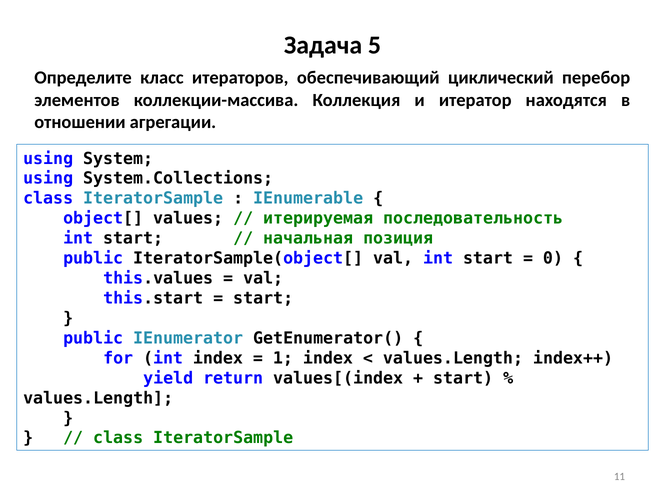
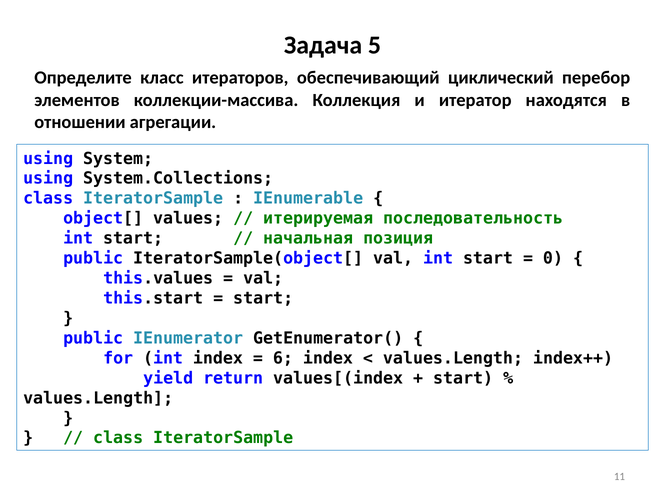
1: 1 -> 6 (283, 358)
